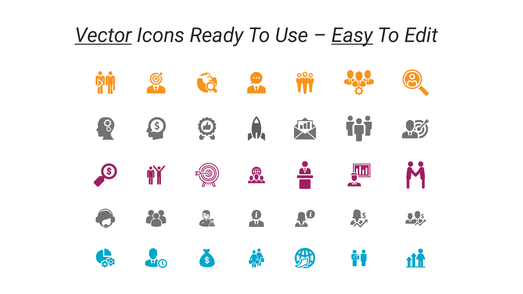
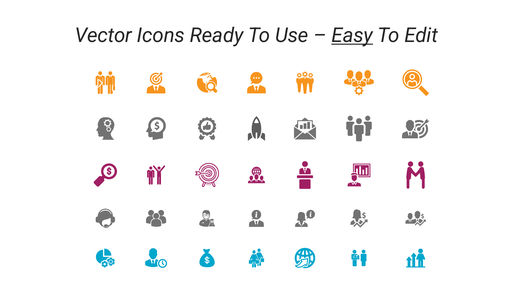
Vector underline: present -> none (103, 35)
